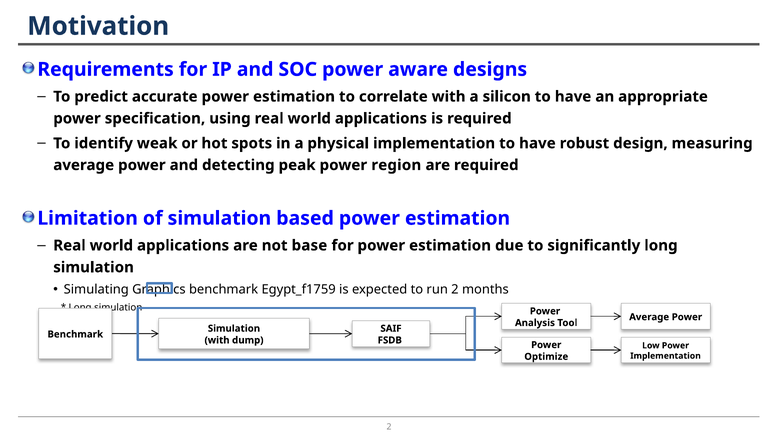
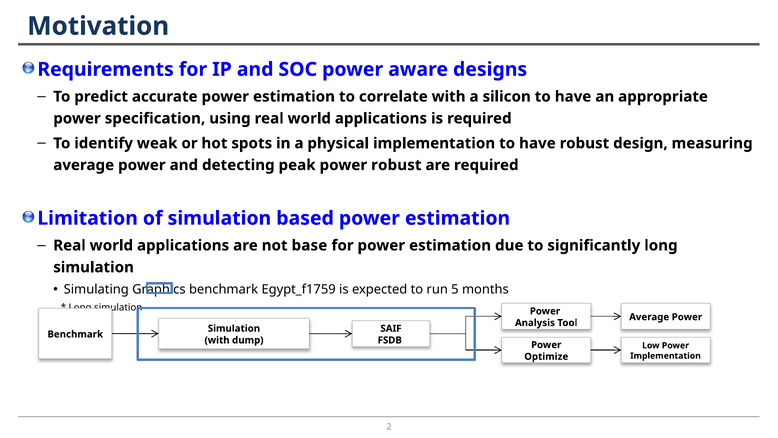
power region: region -> robust (396, 165)
run 2: 2 -> 5 (455, 289)
